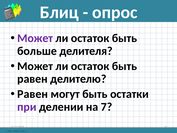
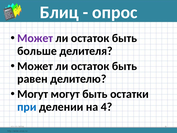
Равен: Равен -> Могут (33, 94)
при colour: purple -> blue (27, 107)
7: 7 -> 4 (107, 107)
